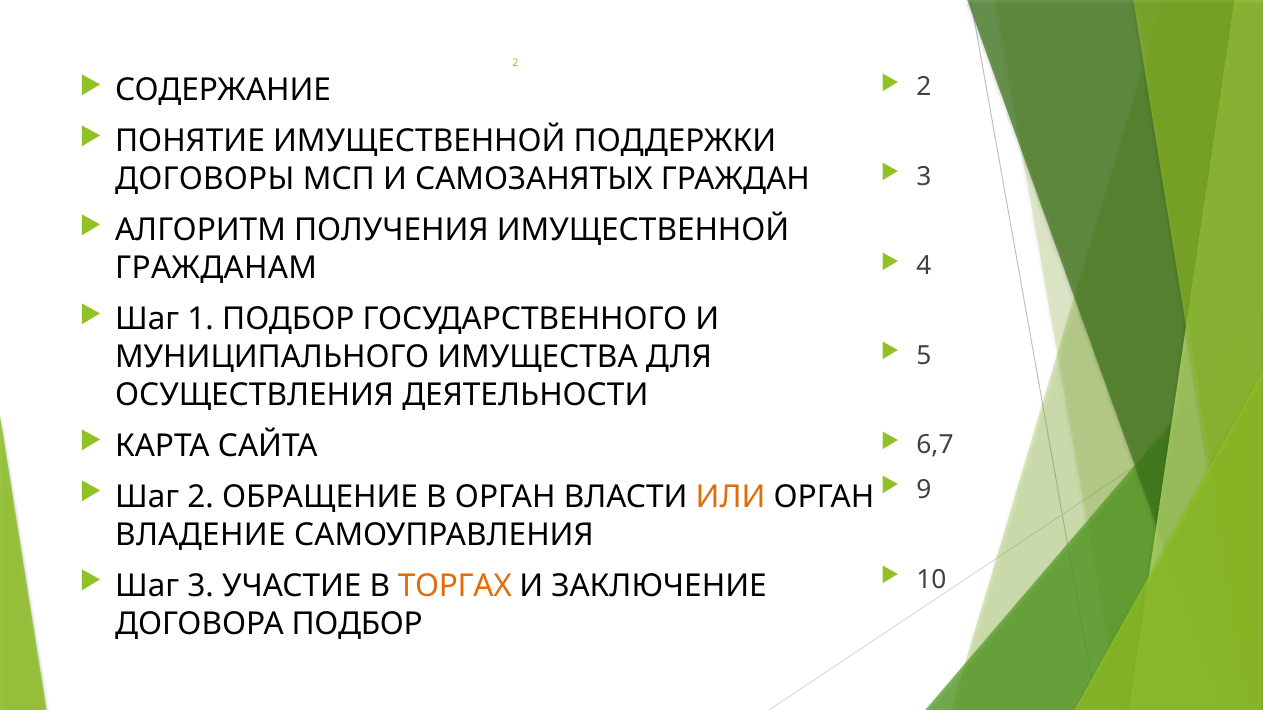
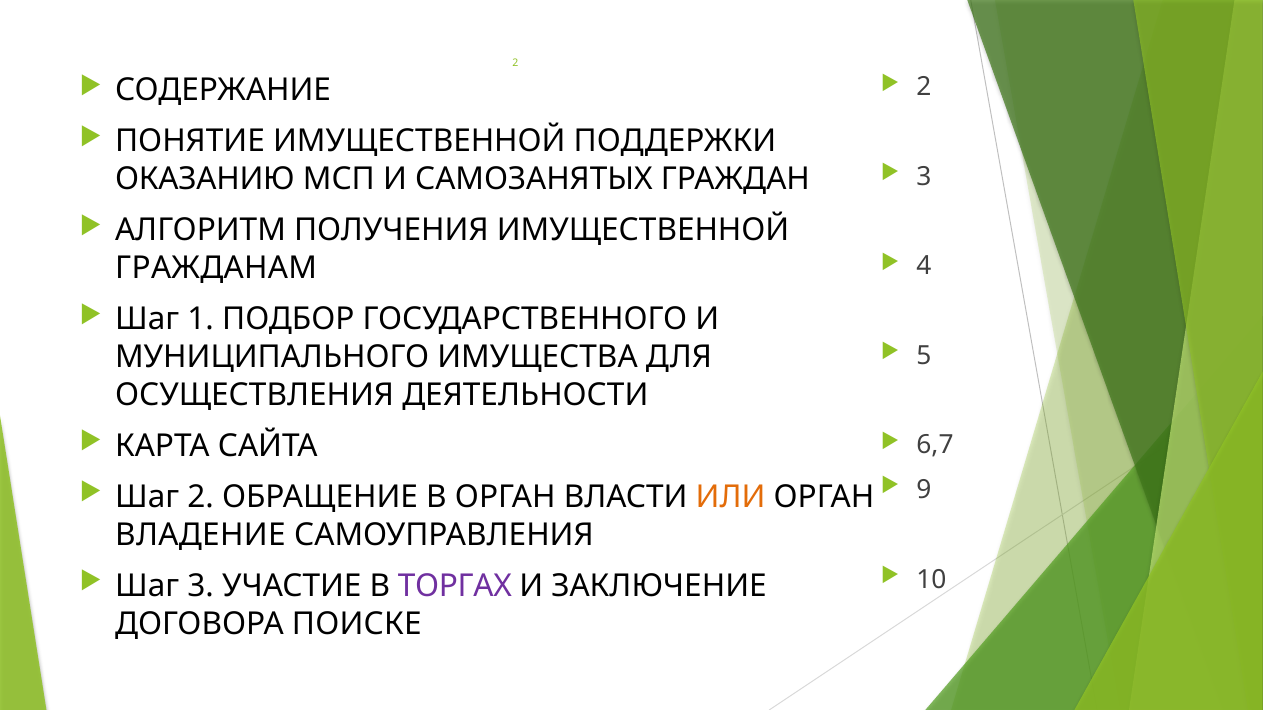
ДОГОВОРЫ: ДОГОВОРЫ -> ОКАЗАНИЮ (205, 179)
ТОРГАХ colour: orange -> purple (455, 586)
ДОГОВОРА ПОДБОР: ПОДБОР -> ПОИСКЕ (357, 624)
